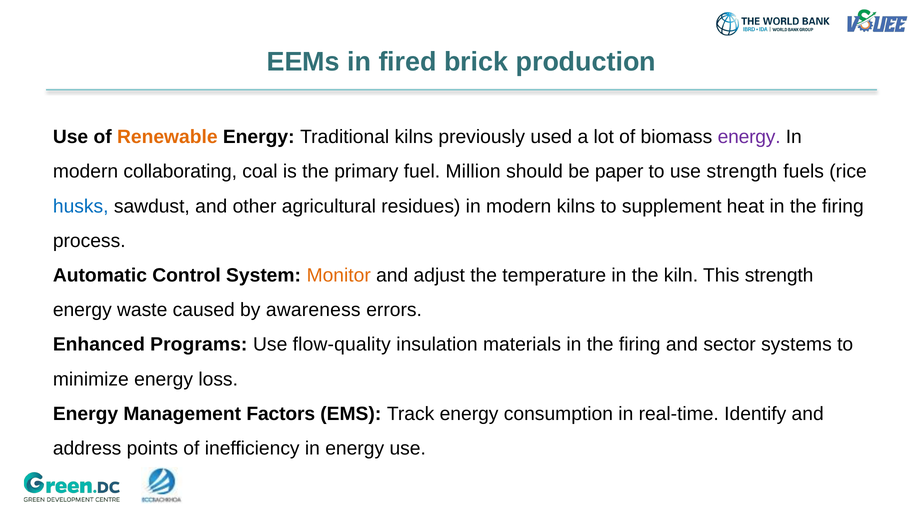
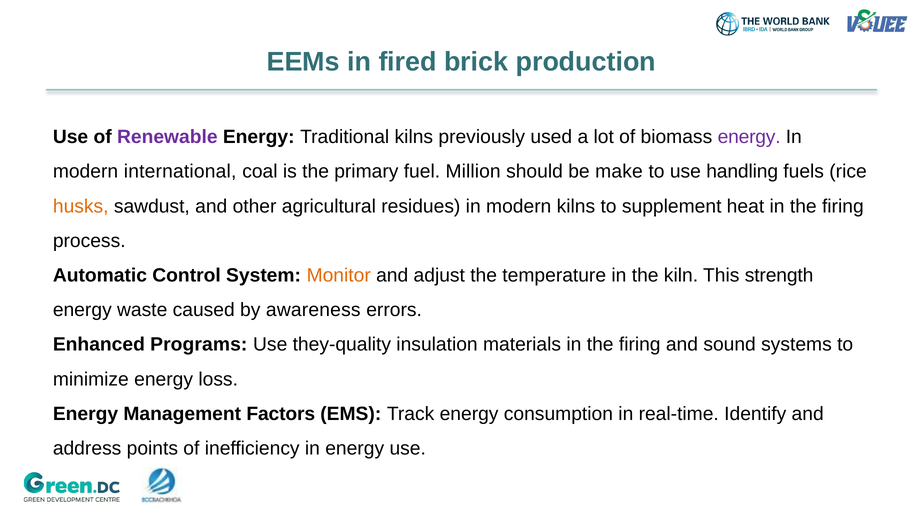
Renewable colour: orange -> purple (167, 137)
collaborating: collaborating -> international (180, 172)
paper: paper -> make (619, 172)
use strength: strength -> handling (742, 172)
husks colour: blue -> orange (81, 206)
flow-quality: flow-quality -> they-quality (342, 345)
sector: sector -> sound (730, 345)
